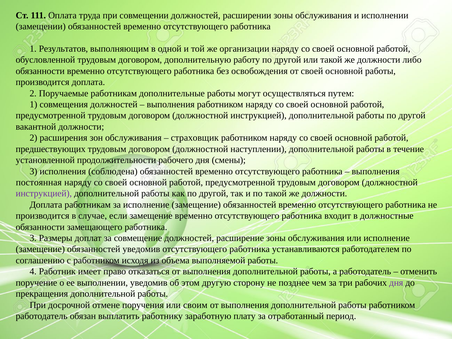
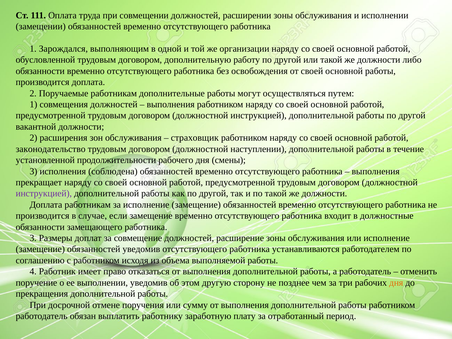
Результатов: Результатов -> Зарождался (63, 49)
предшествующих: предшествующих -> законодательство (51, 149)
постоянная: постоянная -> прекращает (39, 182)
дня colour: purple -> orange (396, 283)
своим: своим -> сумму (195, 305)
